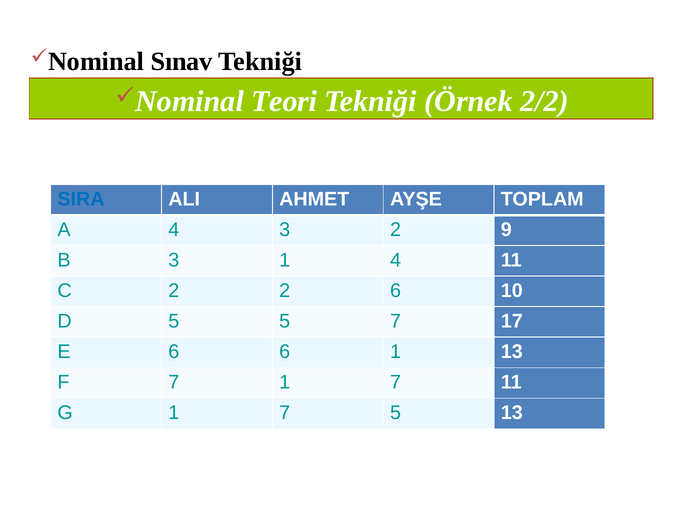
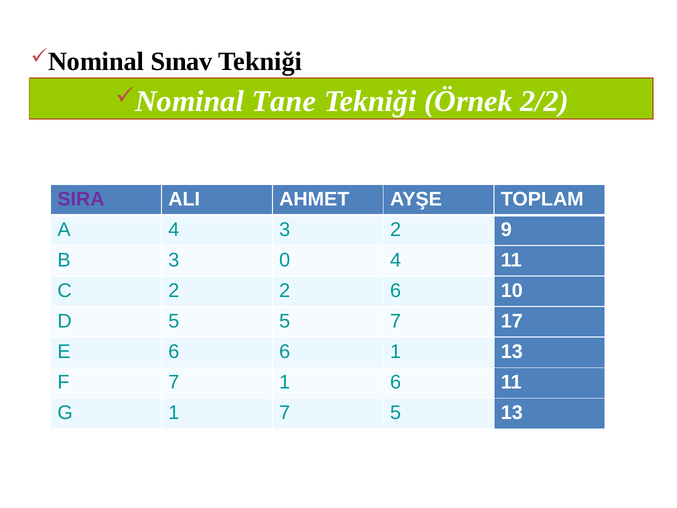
Teori: Teori -> Tane (284, 101)
SIRA colour: blue -> purple (81, 199)
3 1: 1 -> 0 (285, 260)
7 1 7: 7 -> 6 (396, 382)
